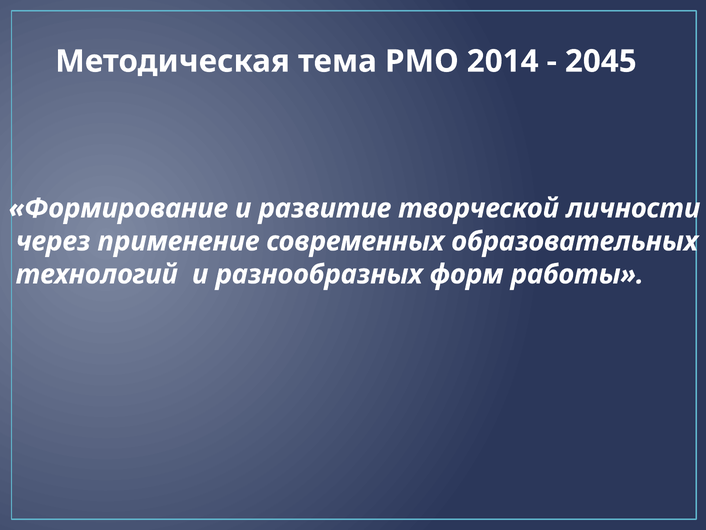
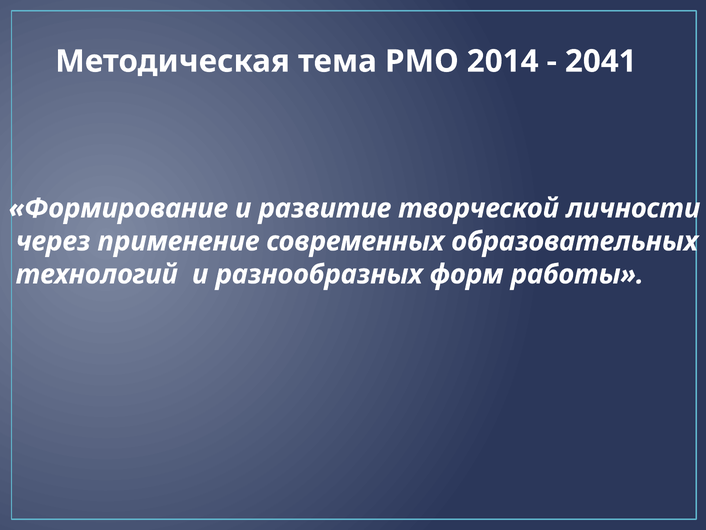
2045: 2045 -> 2041 (601, 61)
